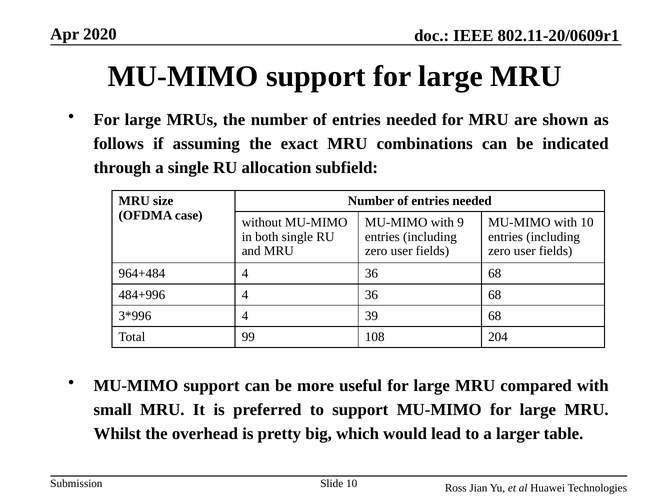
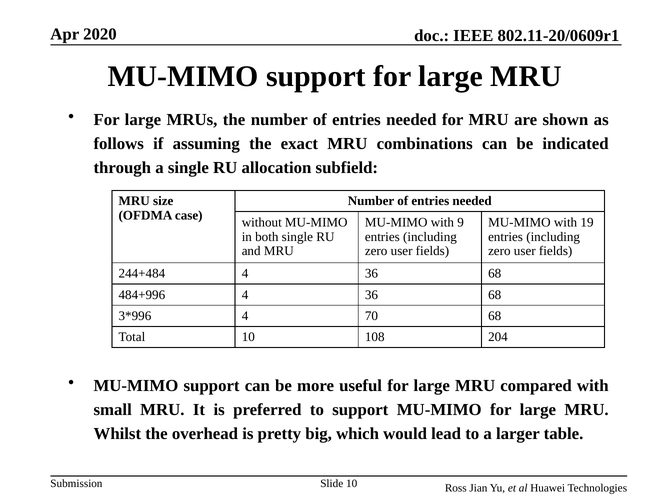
with 10: 10 -> 19 (587, 222)
964+484: 964+484 -> 244+484 (142, 274)
39: 39 -> 70 (371, 316)
Total 99: 99 -> 10 (248, 337)
